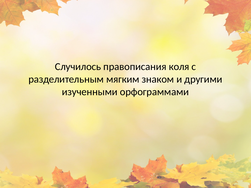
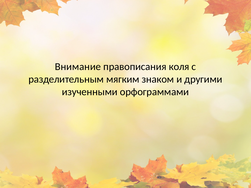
Случилось: Случилось -> Внимание (78, 67)
